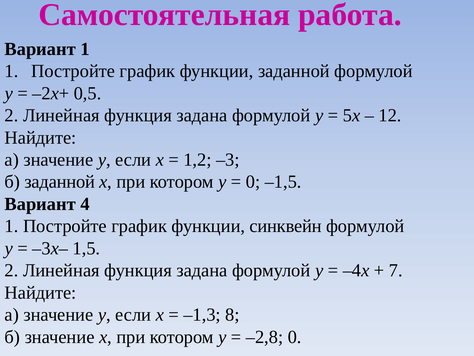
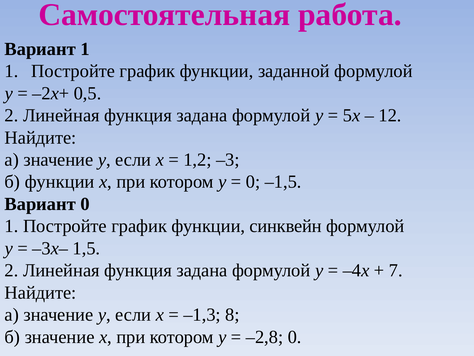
б заданной: заданной -> функции (60, 182)
Вариант 4: 4 -> 0 (85, 204)
